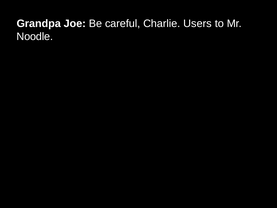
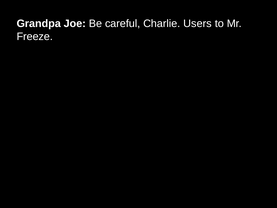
Noodle: Noodle -> Freeze (35, 37)
